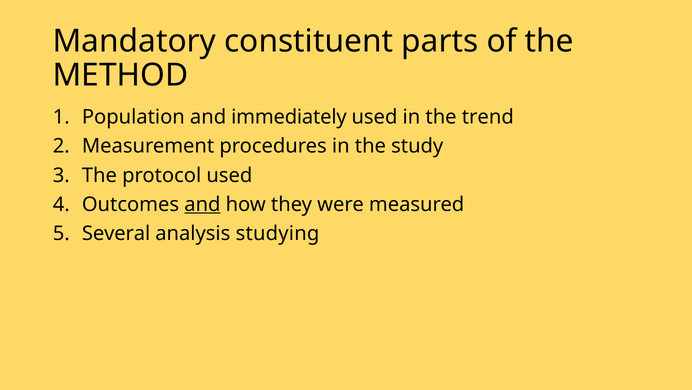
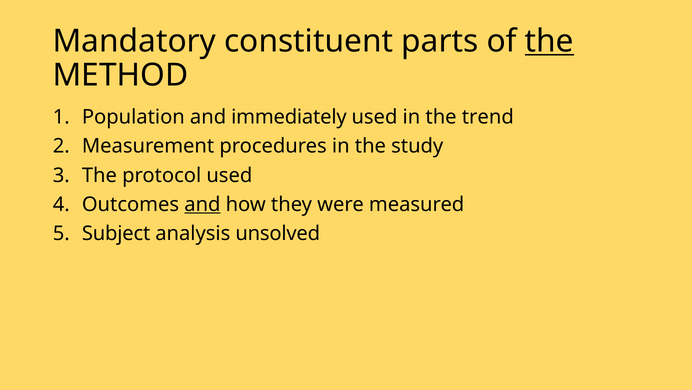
the underline: none -> present (549, 41)
Several: Several -> Subject (116, 233)
studying: studying -> unsolved (278, 233)
